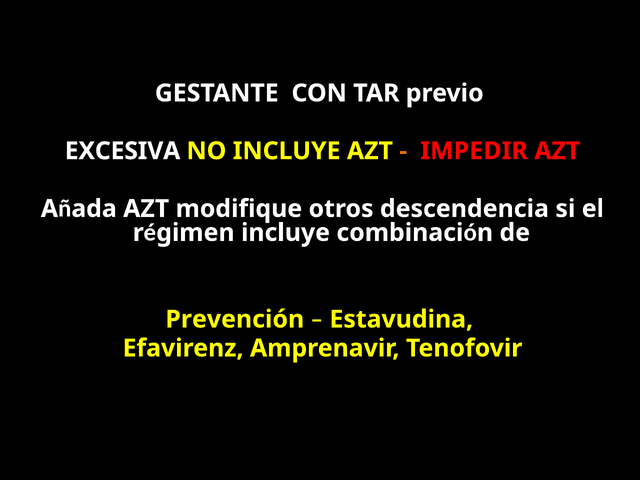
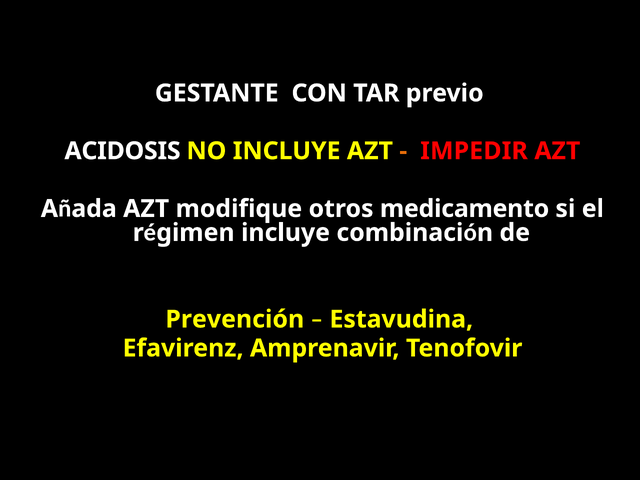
EXCESIVA: EXCESIVA -> ACIDOSIS (123, 151)
descendencia: descendencia -> medicamento (465, 209)
